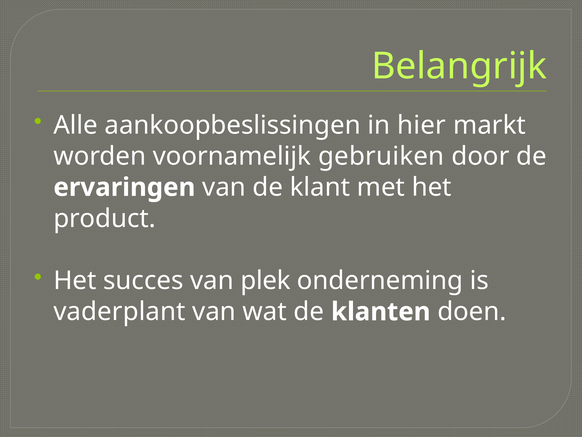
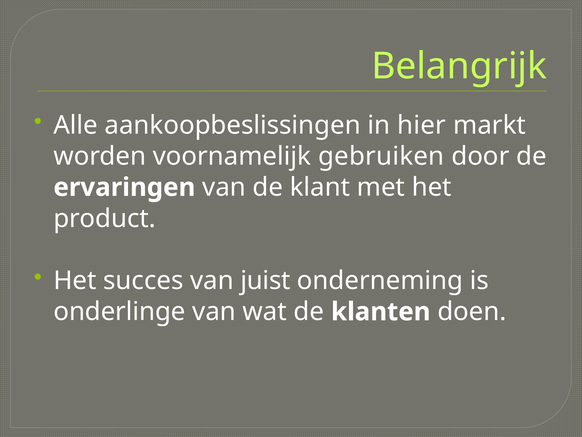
plek: plek -> juist (266, 280)
vaderplant: vaderplant -> onderlinge (119, 311)
